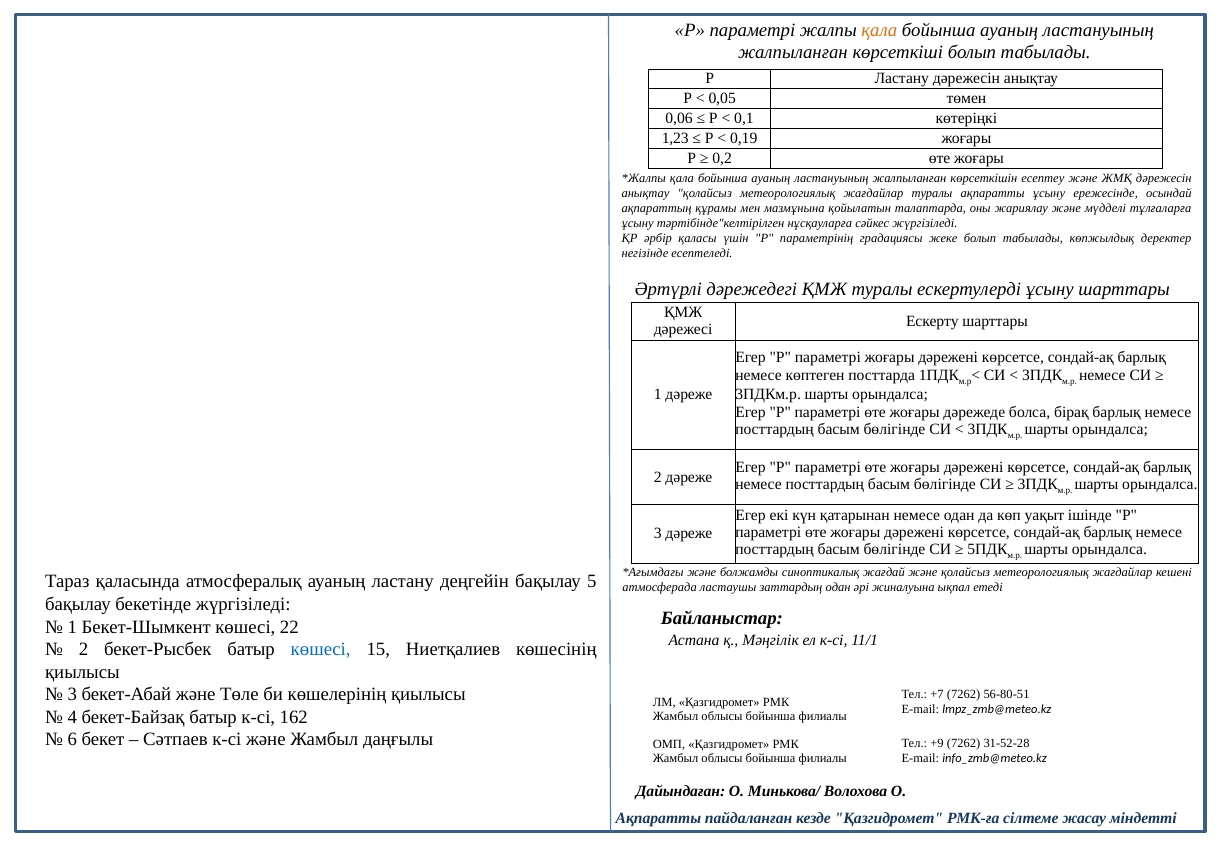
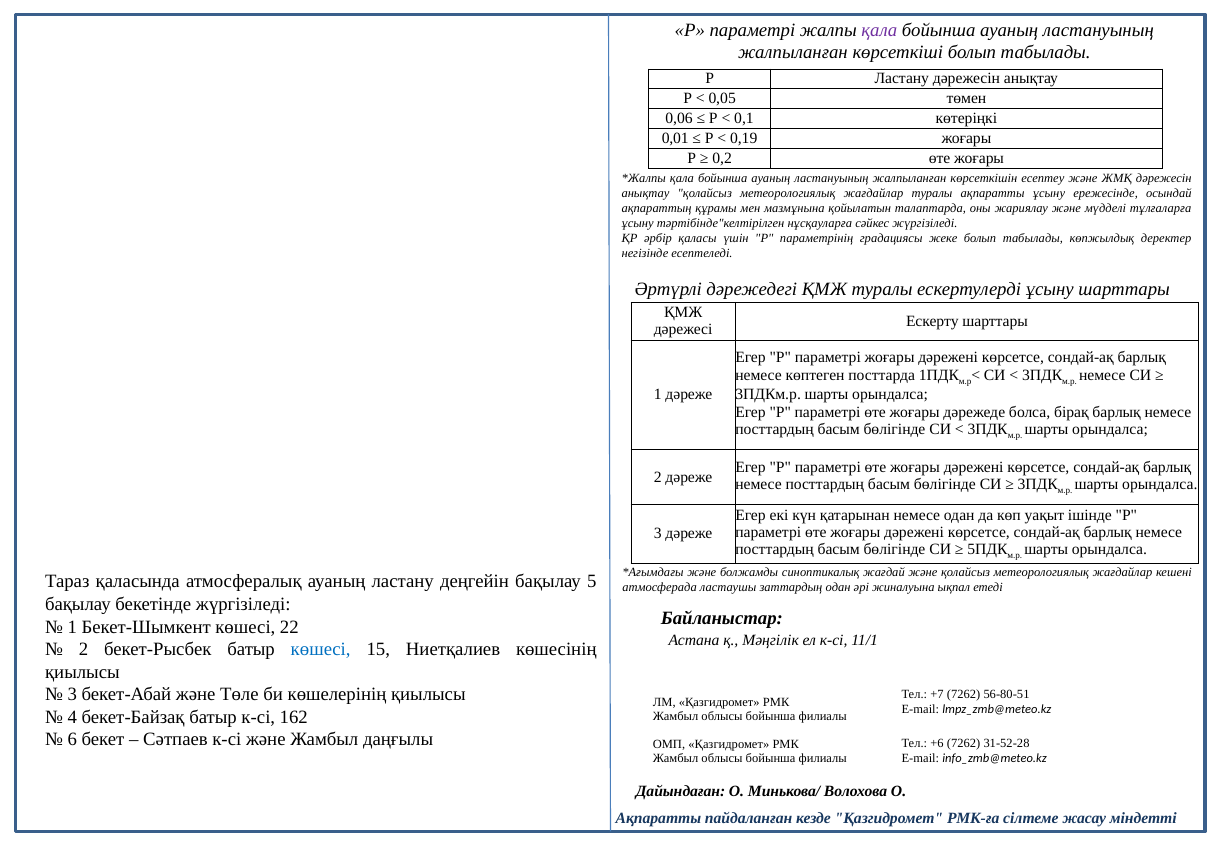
қала colour: orange -> purple (879, 30)
1,23: 1,23 -> 0,01 (675, 138)
+9: +9 -> +6 (937, 743)
